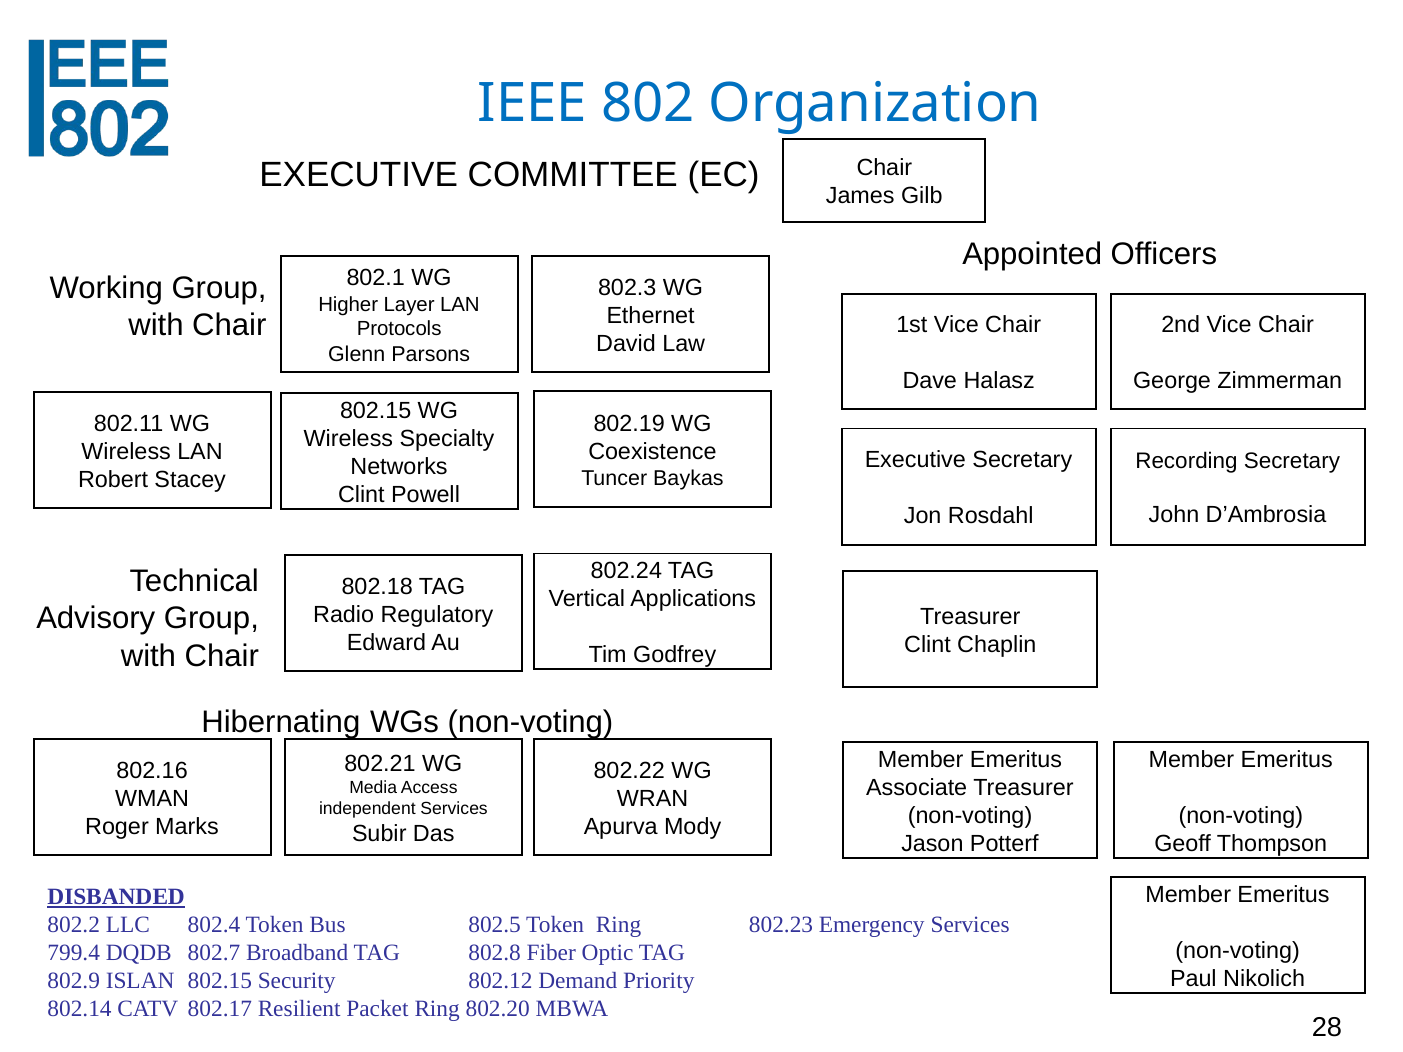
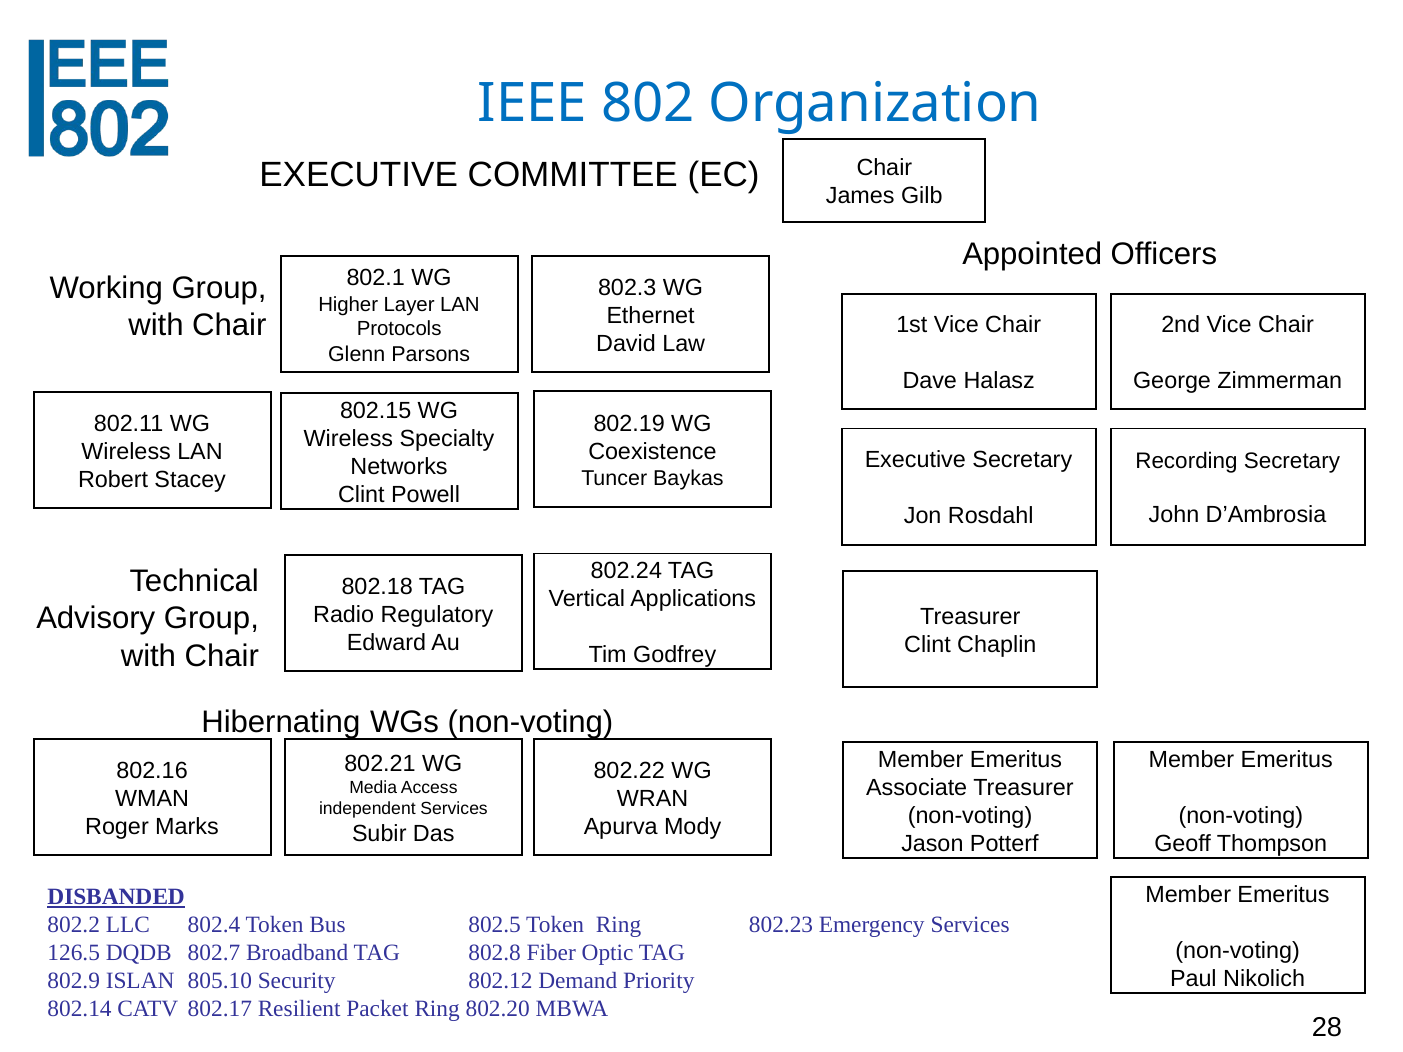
799.4: 799.4 -> 126.5 (74, 953)
ISLAN 802.15: 802.15 -> 805.10 (220, 981)
